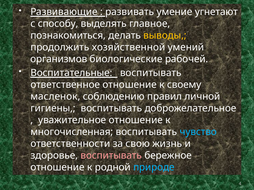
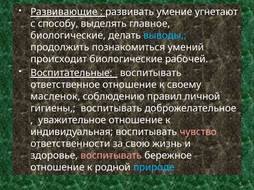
познакомиться: познакомиться -> биологические (68, 35)
выводы colour: yellow -> light blue (165, 35)
хозяйственной: хозяйственной -> познакомиться (129, 47)
организмов: организмов -> происходит (59, 59)
многочисленная: многочисленная -> индивидуальная (72, 132)
чувство colour: light blue -> pink (198, 132)
